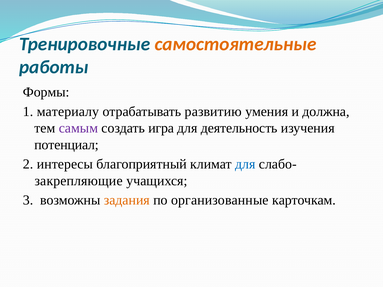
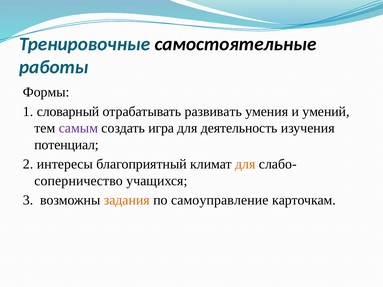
самостоятельные colour: orange -> black (235, 44)
материалу: материалу -> словарный (68, 112)
развитию: развитию -> развивать (213, 112)
должна: должна -> умений (326, 112)
для colour: blue -> orange (245, 164)
закрепляющие: закрепляющие -> соперничество (79, 181)
организованные: организованные -> самоуправление (220, 200)
